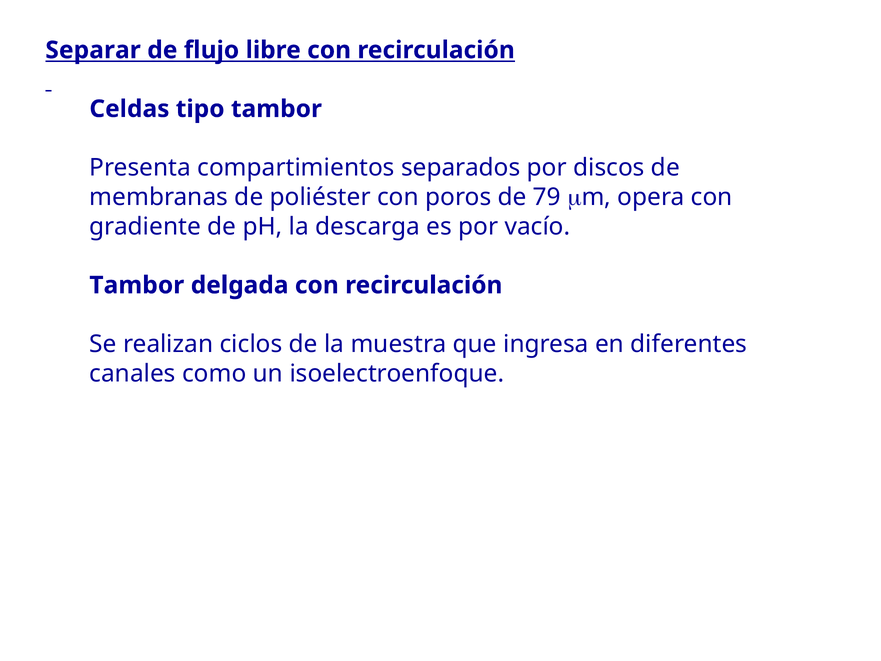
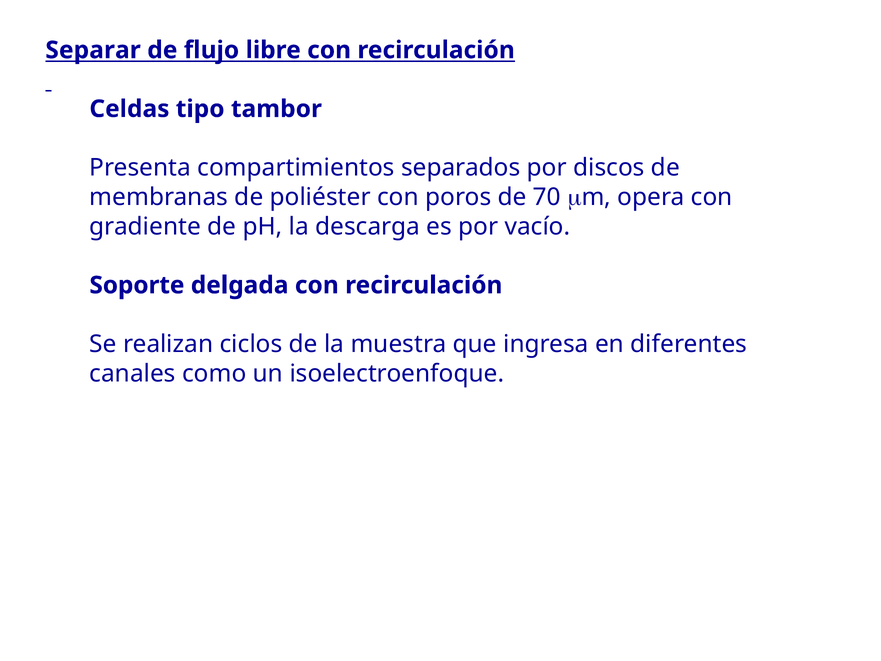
79: 79 -> 70 (547, 197)
Tambor: Tambor -> Soporte (137, 285)
